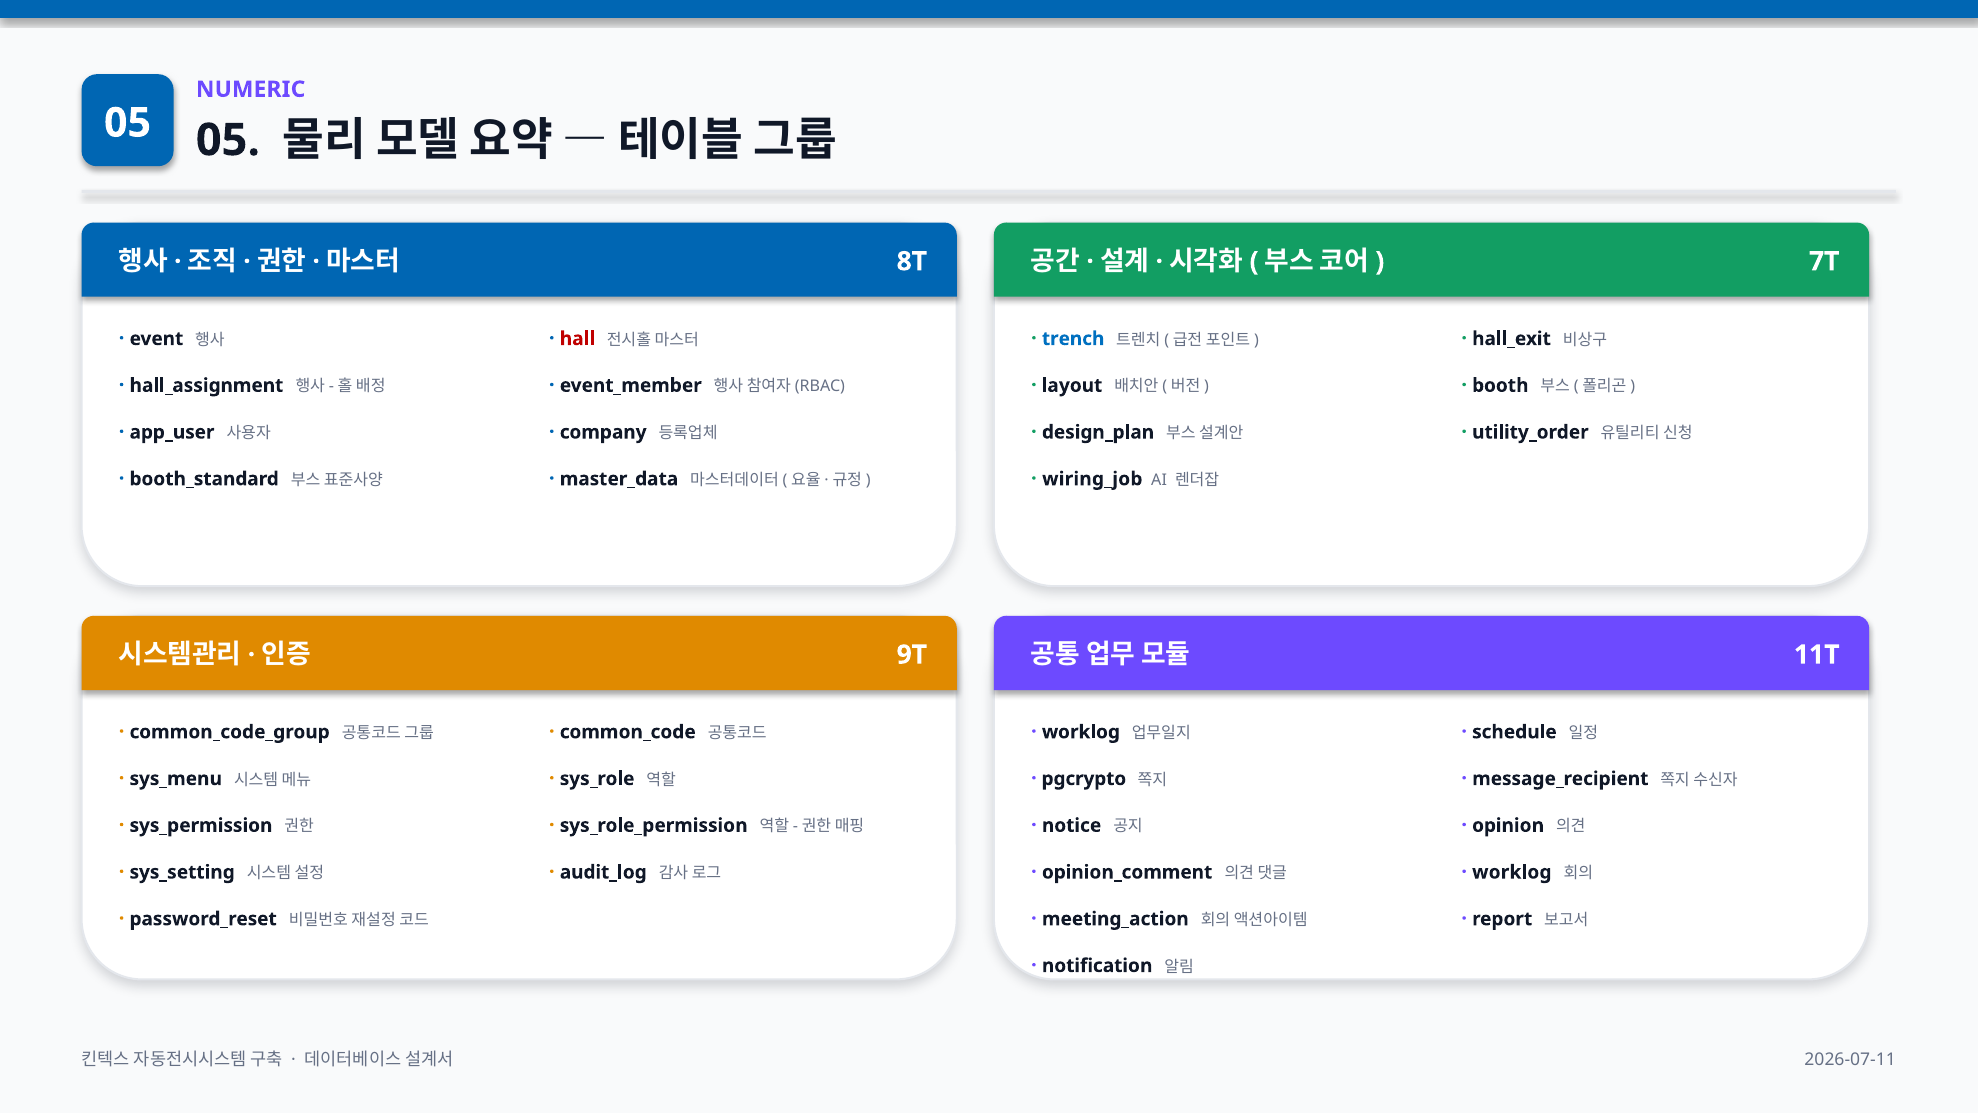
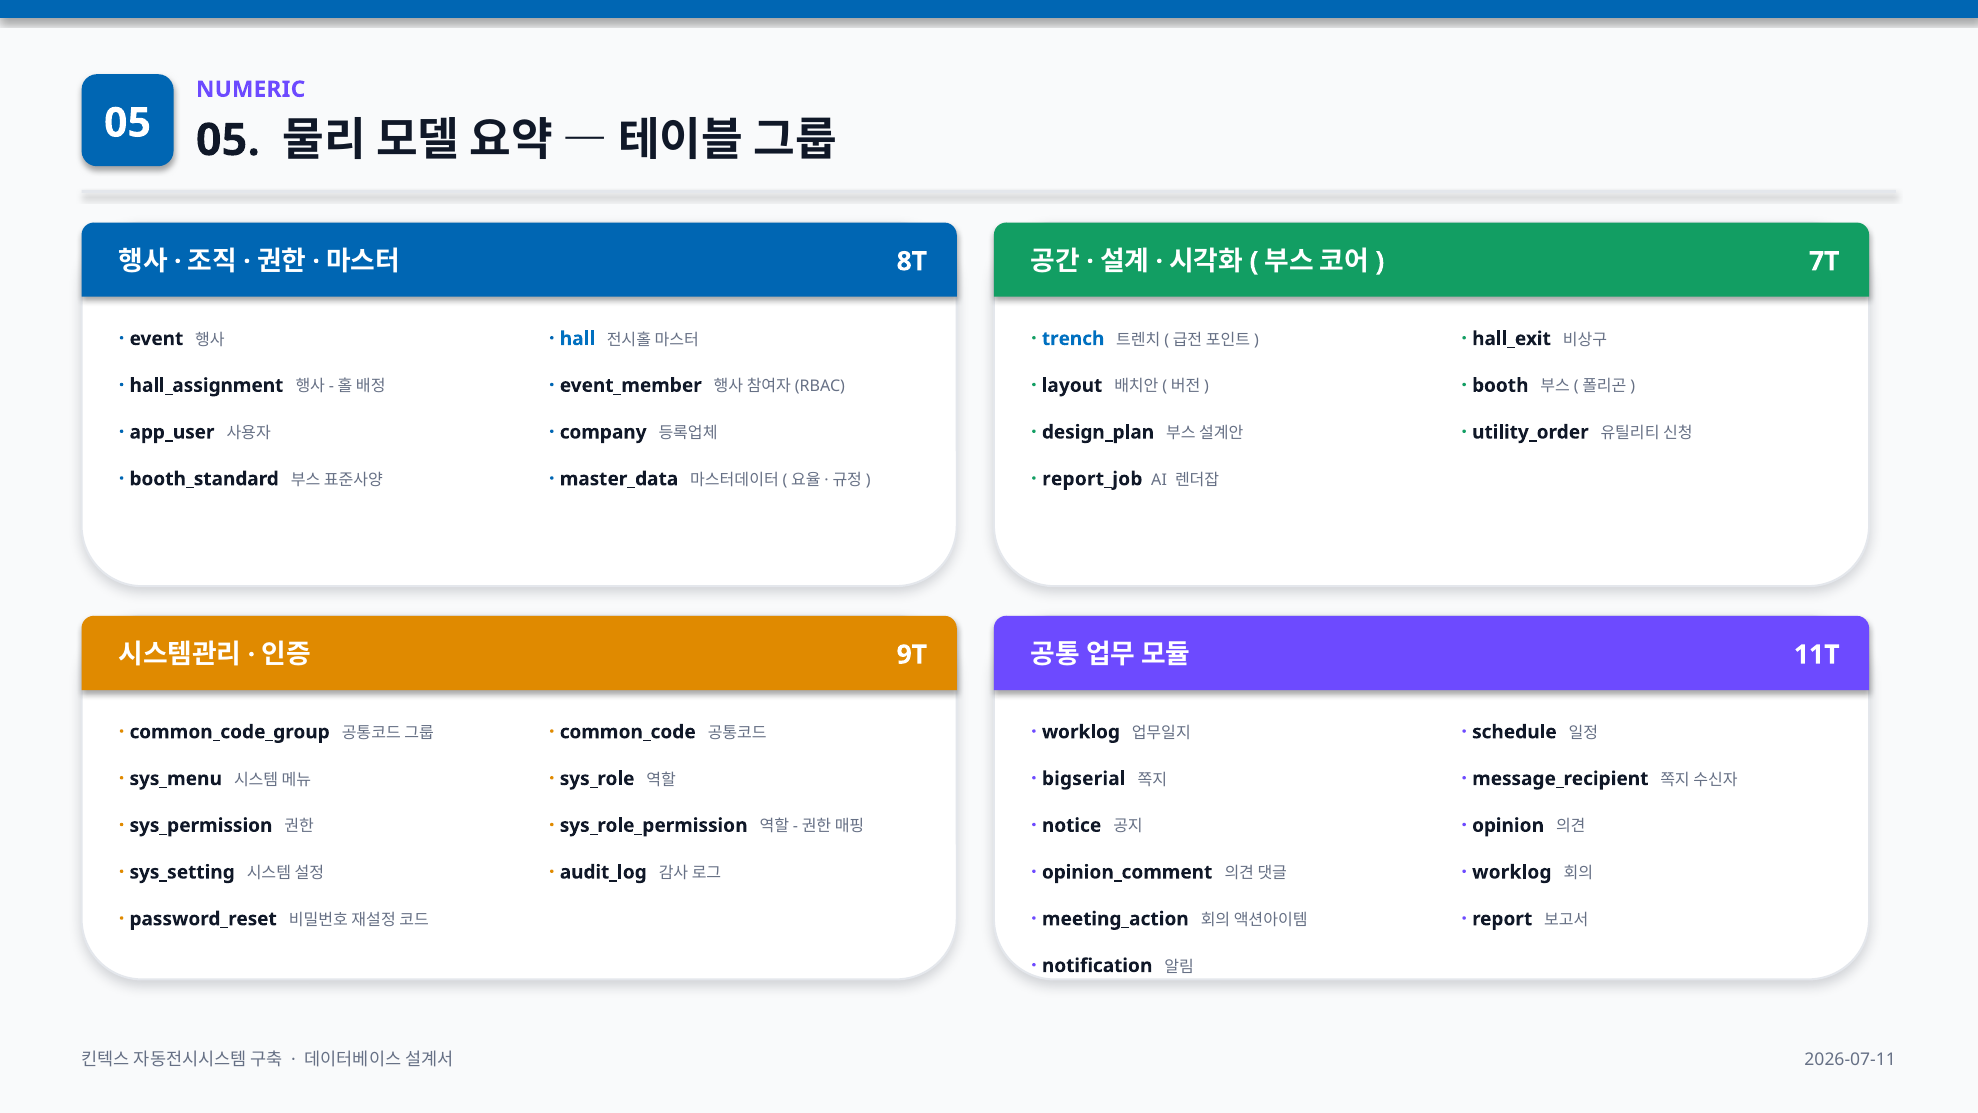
hall colour: red -> blue (577, 339)
wiring_job: wiring_job -> report_job (1092, 479)
pgcrypto: pgcrypto -> bigserial (1084, 778)
